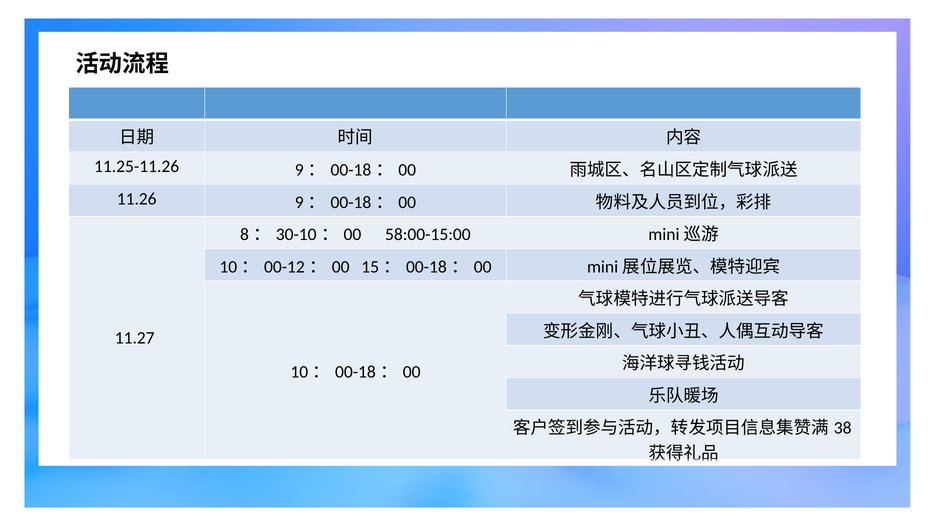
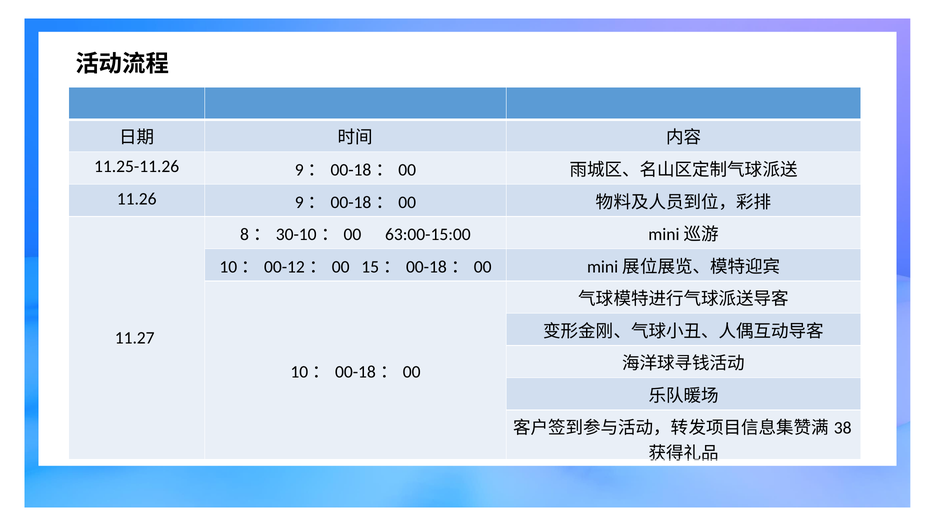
58:00-15:00: 58:00-15:00 -> 63:00-15:00 (428, 235)
